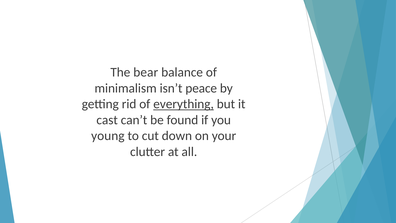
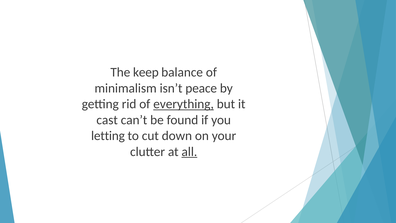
bear: bear -> keep (146, 72)
young: young -> letting (108, 136)
all underline: none -> present (189, 152)
